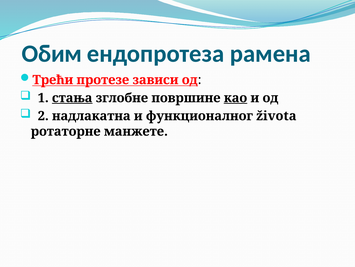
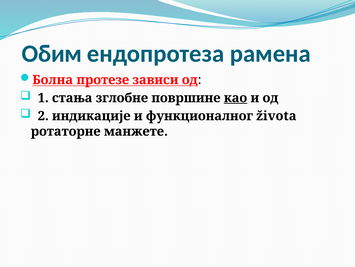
Трећи: Трећи -> Болна (53, 80)
стања underline: present -> none (72, 98)
надлакатна: надлакатна -> индикације (91, 116)
